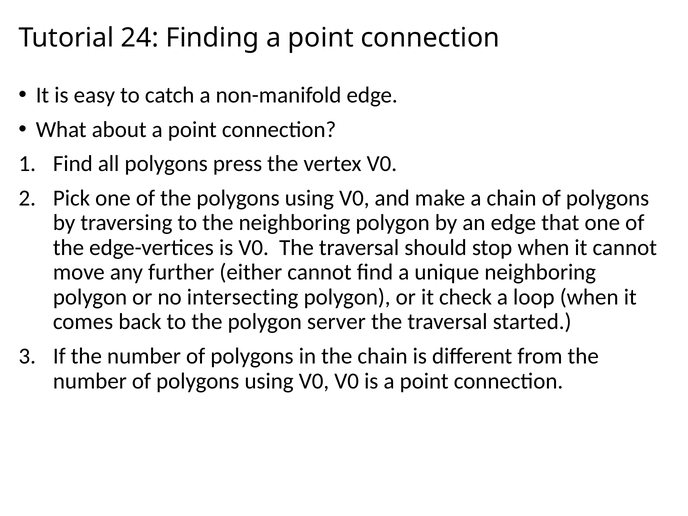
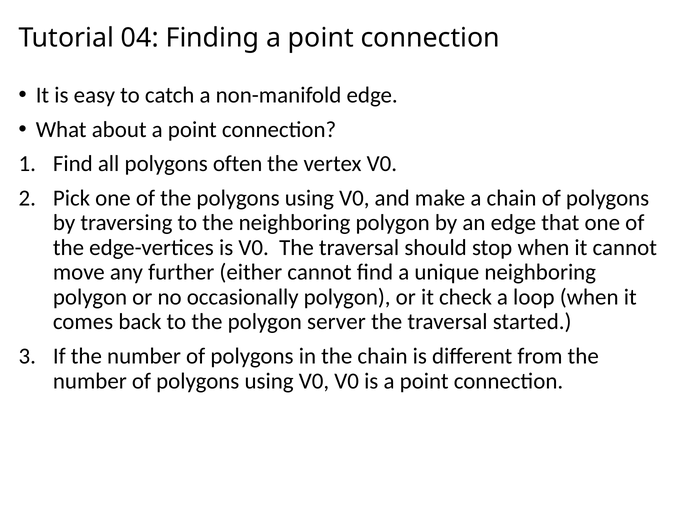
24: 24 -> 04 (140, 38)
press: press -> often (238, 164)
intersecting: intersecting -> occasionally (243, 297)
